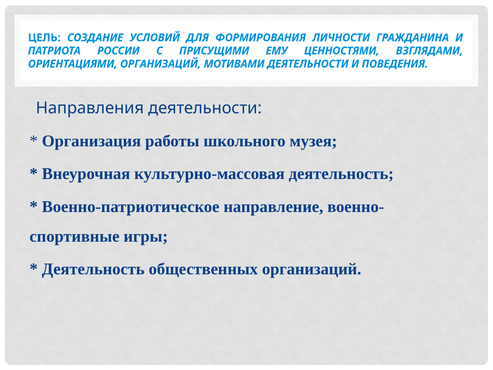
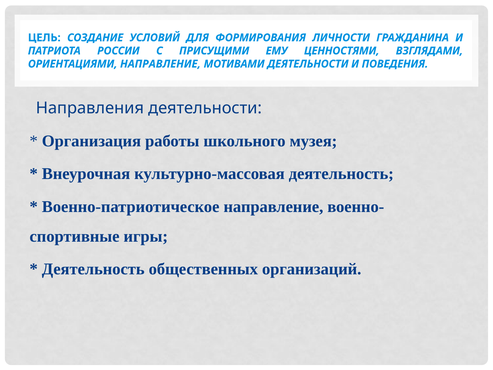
ОРИЕНТАЦИЯМИ ОРГАНИЗАЦИЙ: ОРГАНИЗАЦИЙ -> НАПРАВЛЕНИЕ (160, 64)
